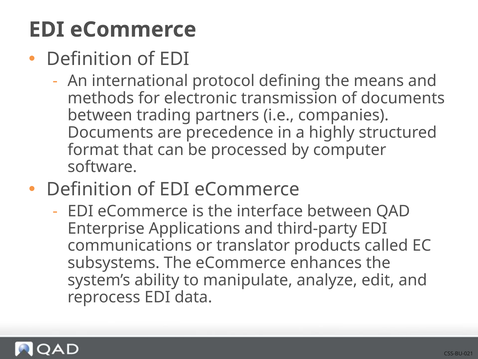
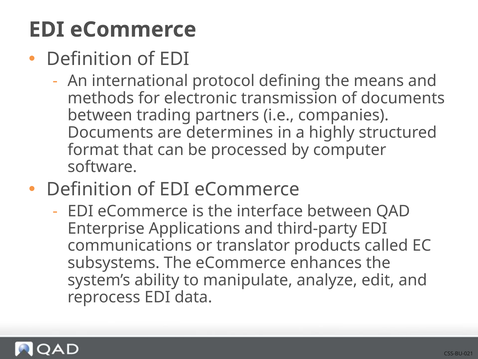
precedence: precedence -> determines (230, 132)
